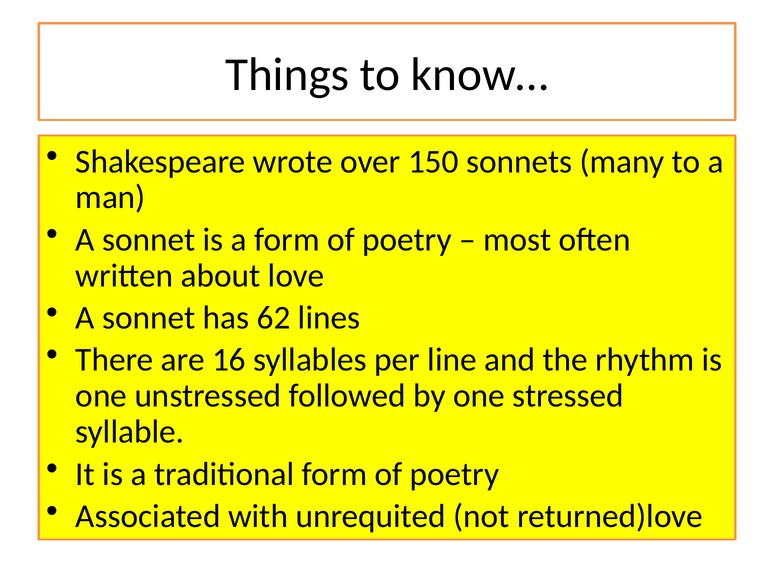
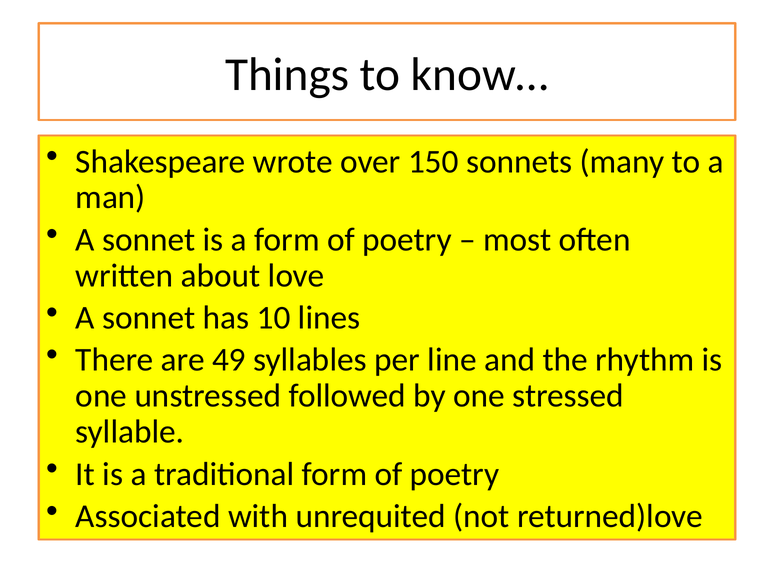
62: 62 -> 10 (274, 318)
16: 16 -> 49 (229, 360)
